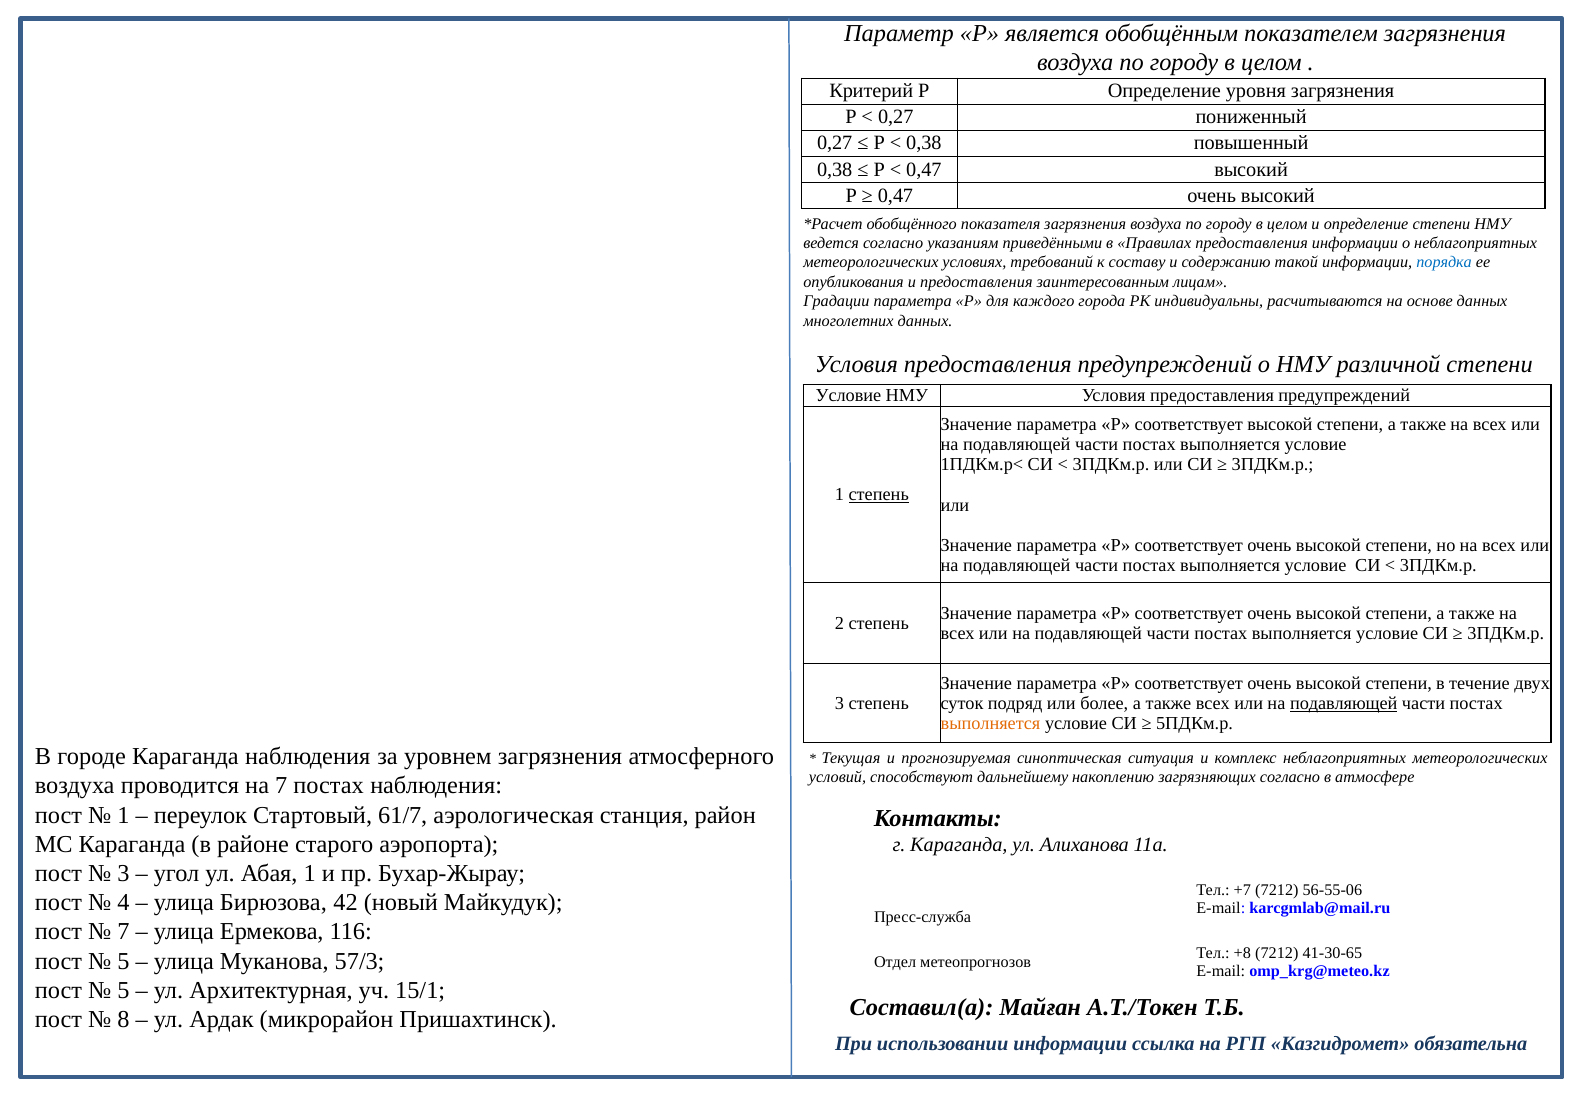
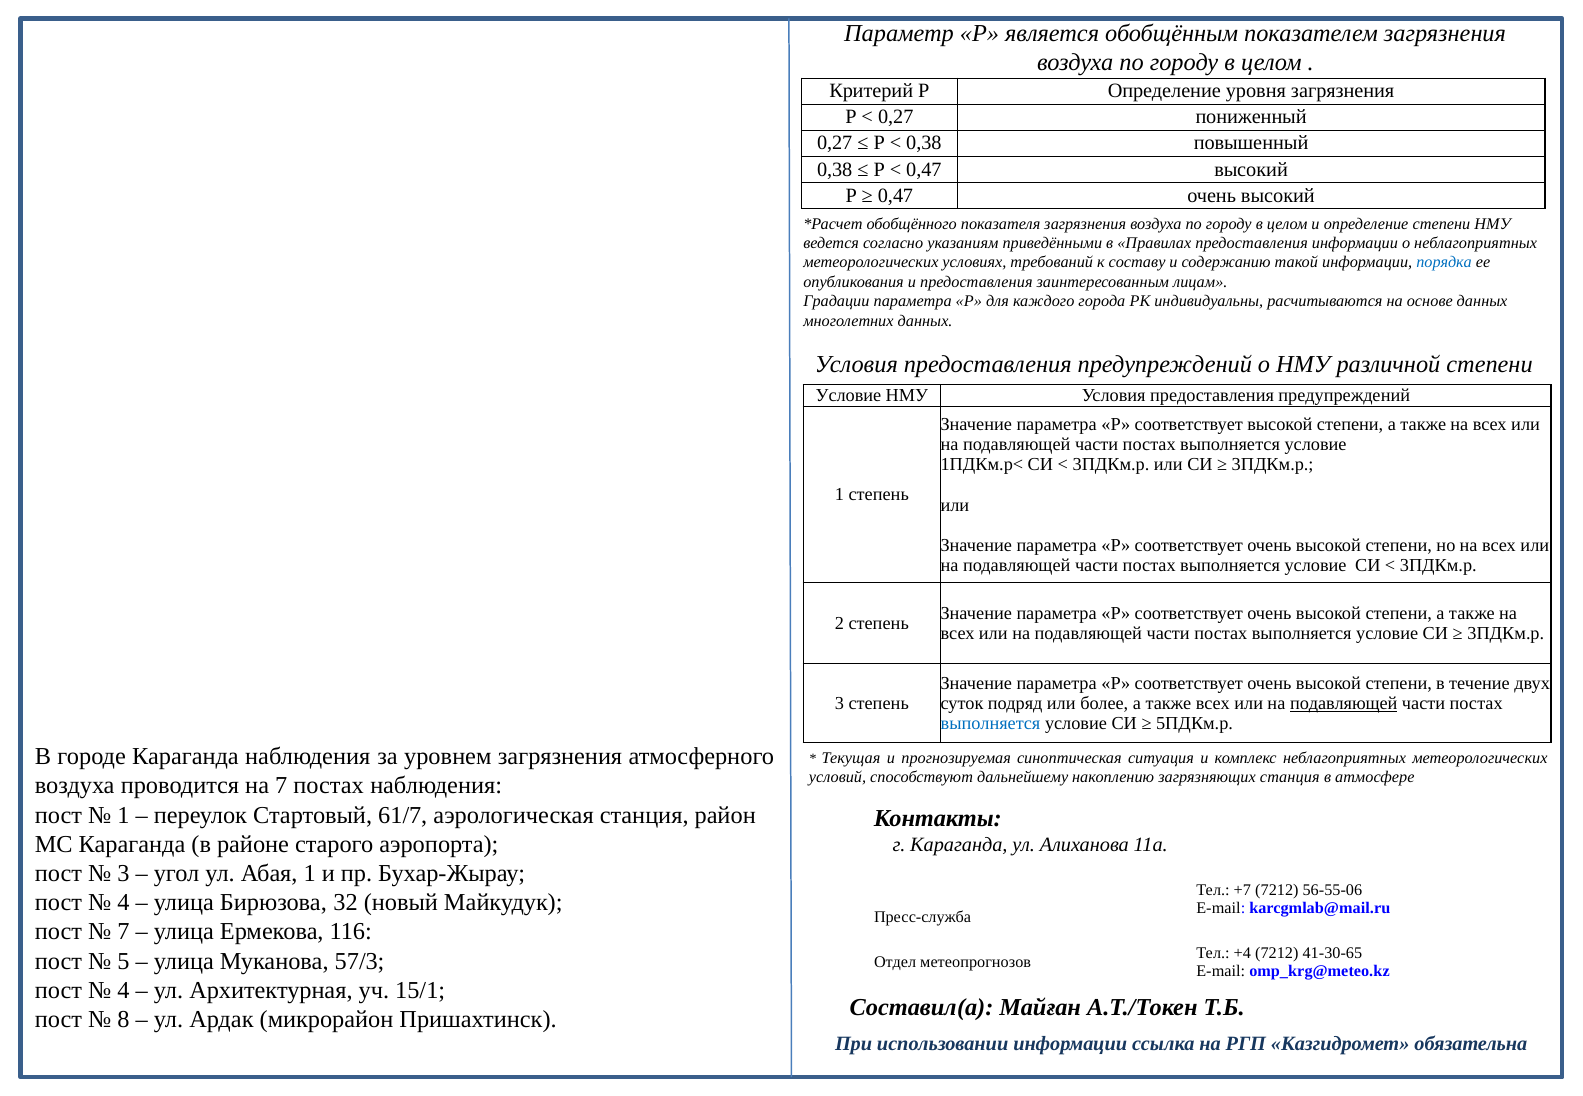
степень underline: present -> none (879, 495)
выполняется colour: orange -> blue (990, 724)
загрязняющих согласно: согласно -> станция (1290, 777)
42: 42 -> 32 (346, 903)
+8: +8 -> +4 (1242, 953)
5: 5 -> 4 (123, 990)
